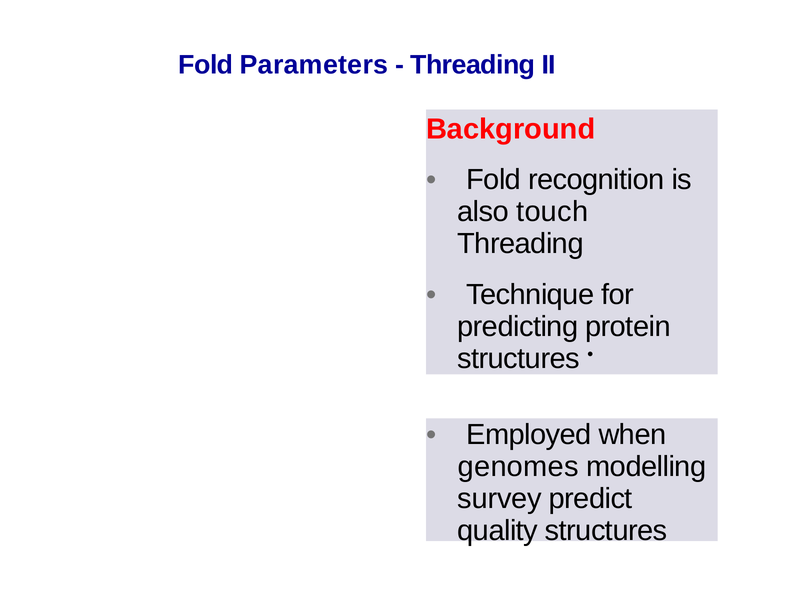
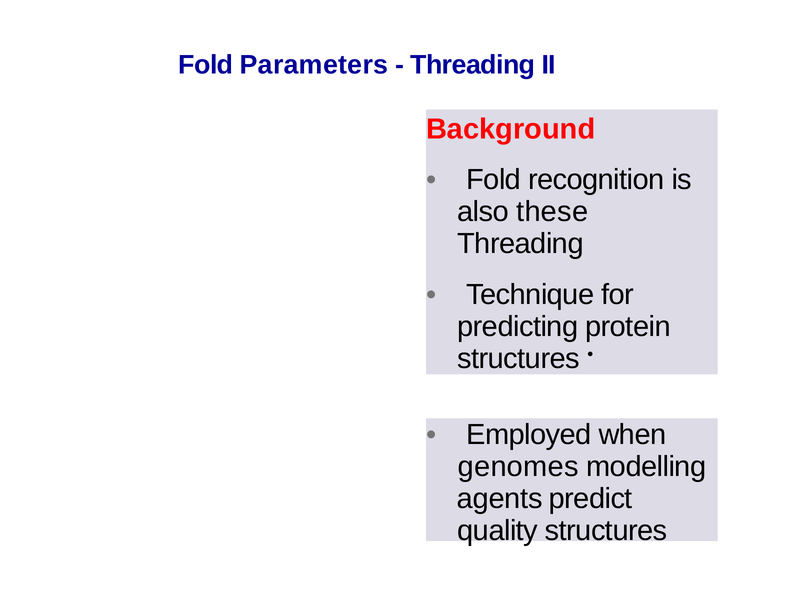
touch: touch -> these (552, 212)
survey: survey -> agents (500, 499)
